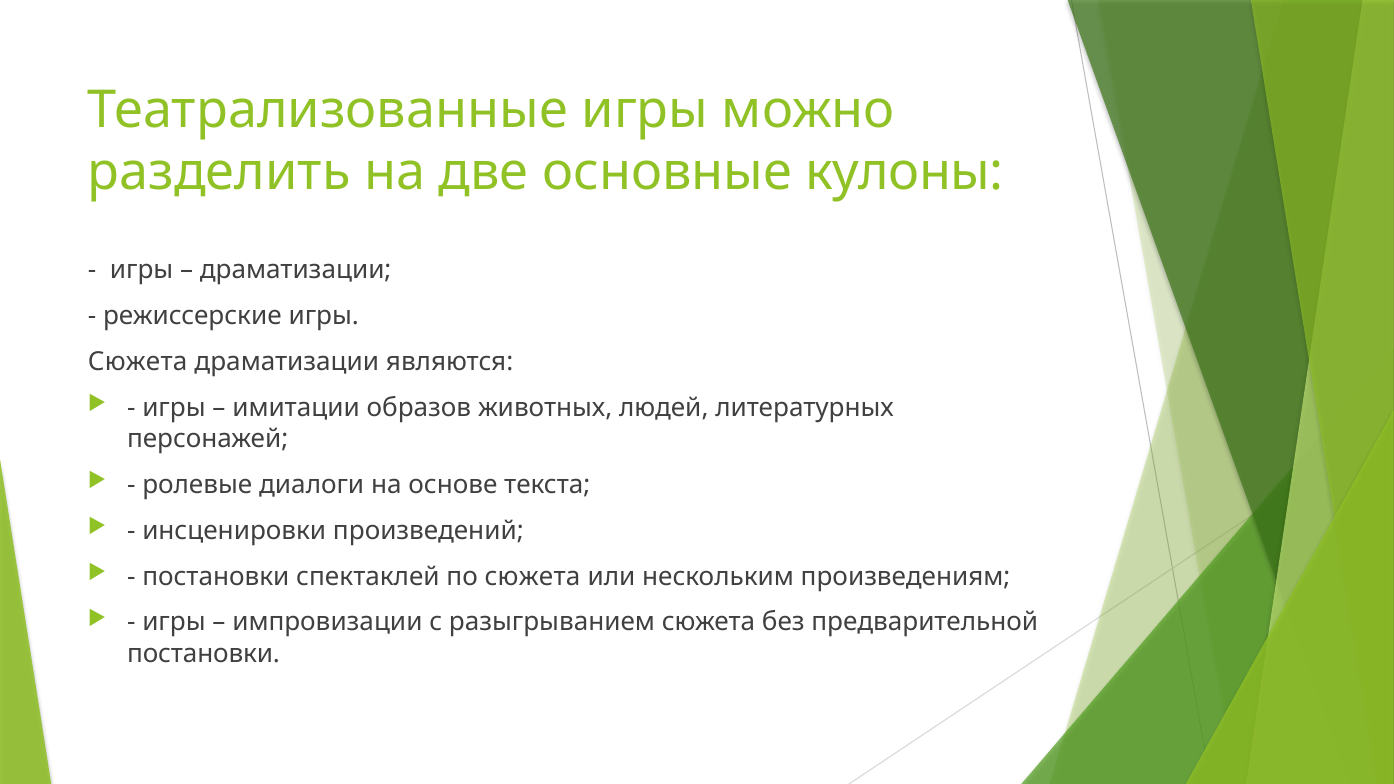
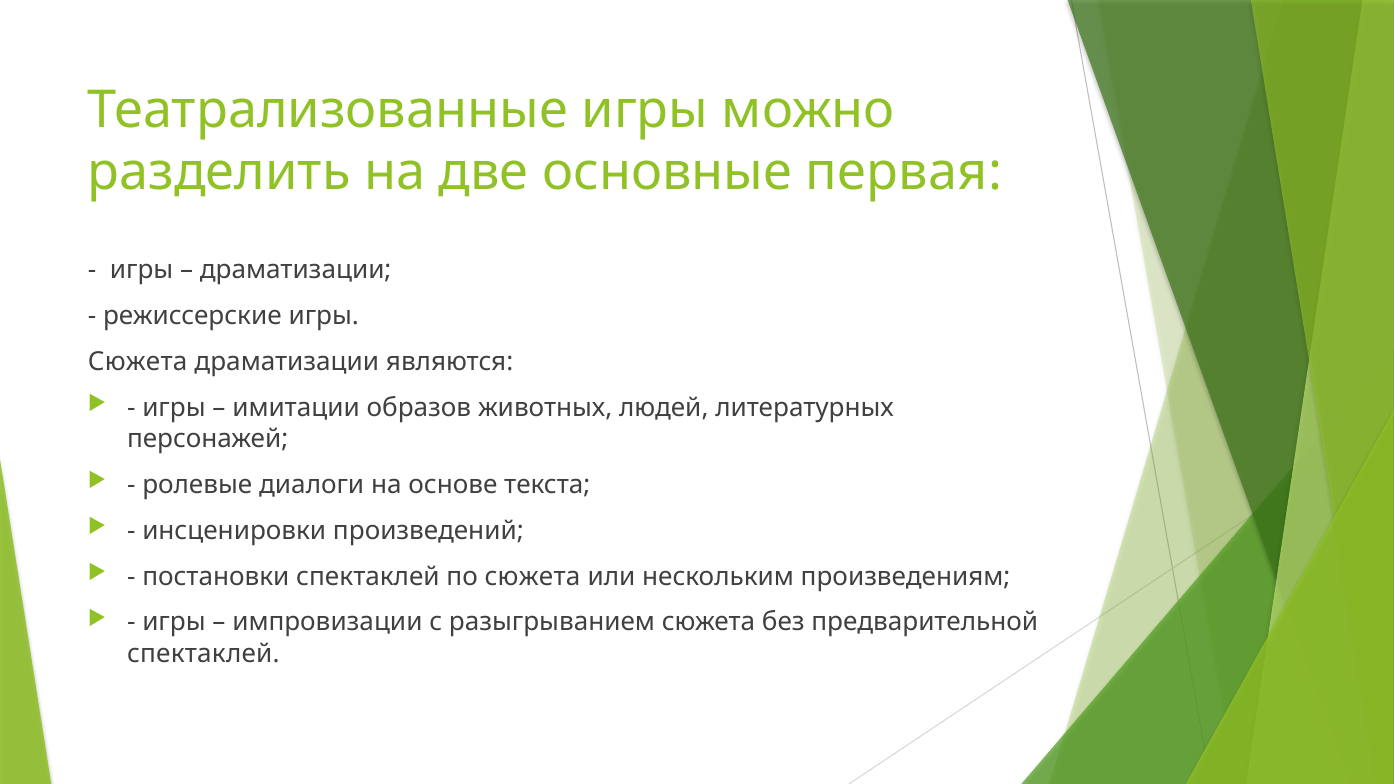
кулоны: кулоны -> первая (904, 173)
постановки: постановки -> спектаклей (203, 654)
